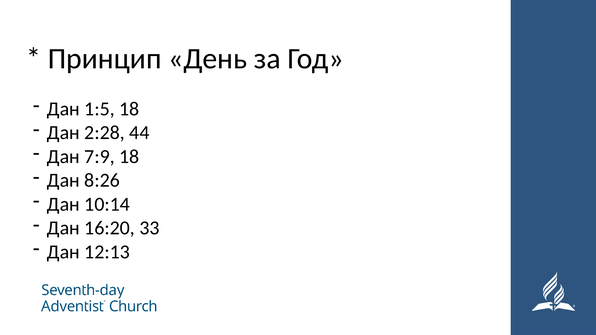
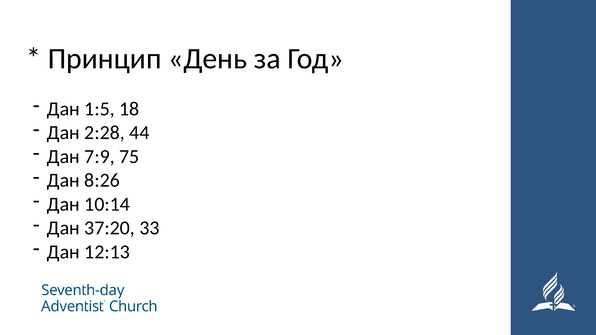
7:9 18: 18 -> 75 (129, 157)
16:20: 16:20 -> 37:20 (110, 228)
